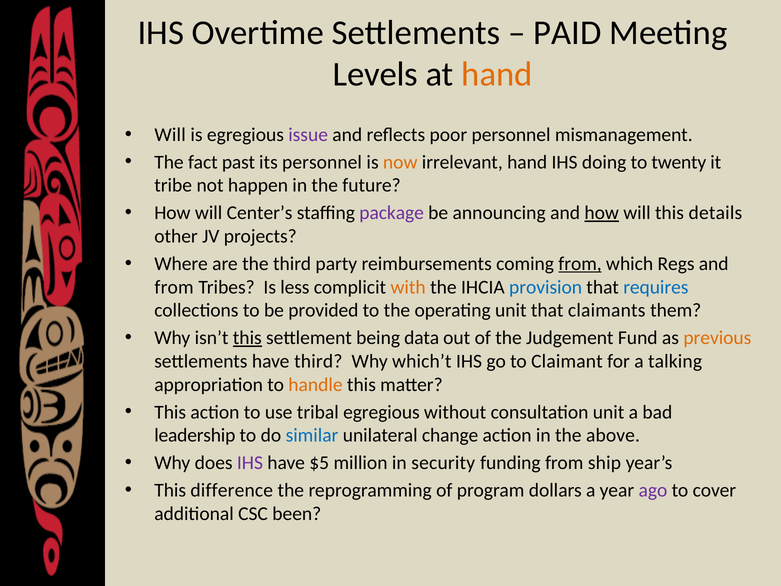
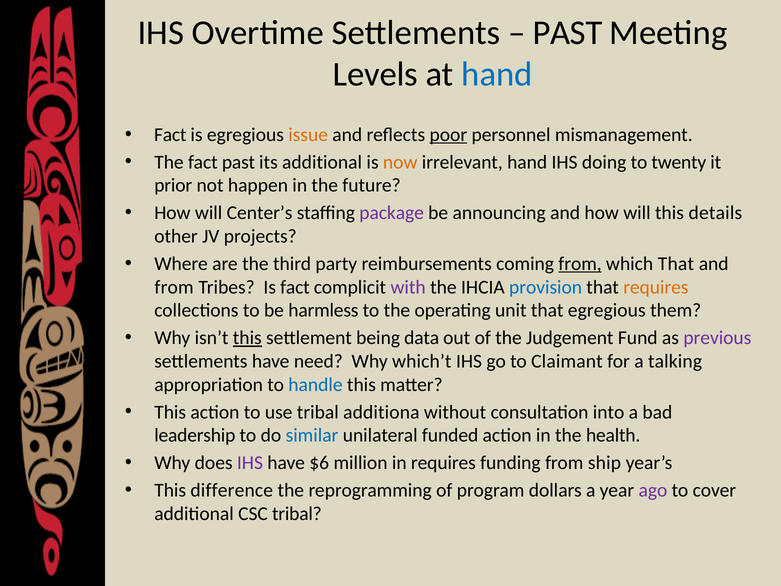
PAID: PAID -> PAST (568, 33)
hand colour: orange -> blue (497, 74)
Will: Will -> Fact (170, 135)
issue colour: purple -> orange (308, 135)
poor underline: none -> present (448, 135)
its personnel: personnel -> additional (322, 162)
tribe: tribe -> prior (173, 185)
how underline: present -> none (602, 213)
which Regs: Regs -> That (676, 264)
Is less: less -> fact (295, 287)
with colour: orange -> purple (408, 287)
requires colour: blue -> orange (656, 287)
provided: provided -> harmless (323, 310)
that claimants: claimants -> egregious (607, 310)
previous colour: orange -> purple (717, 338)
have third: third -> need (318, 361)
handle colour: orange -> blue (315, 385)
tribal egregious: egregious -> additiona (381, 412)
consultation unit: unit -> into (609, 412)
change: change -> funded (450, 435)
above: above -> health (613, 435)
$5: $5 -> $6 (319, 463)
in security: security -> requires (443, 463)
CSC been: been -> tribal (297, 513)
